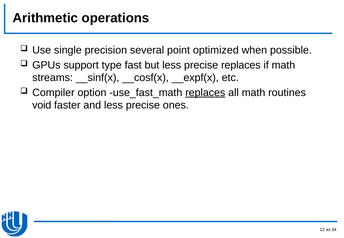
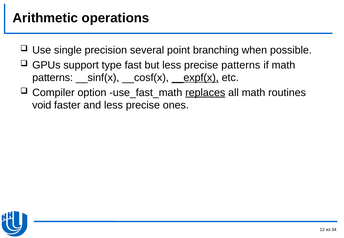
optimized: optimized -> branching (216, 50)
precise replaces: replaces -> patterns (241, 65)
streams: streams -> patterns (53, 78)
__expf(x underline: none -> present (195, 78)
